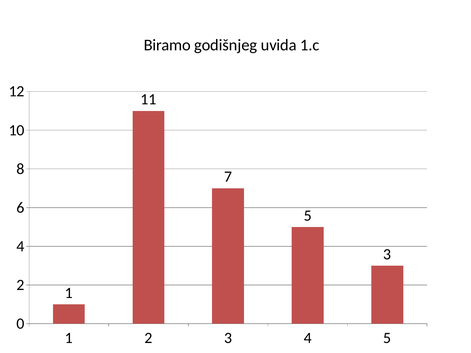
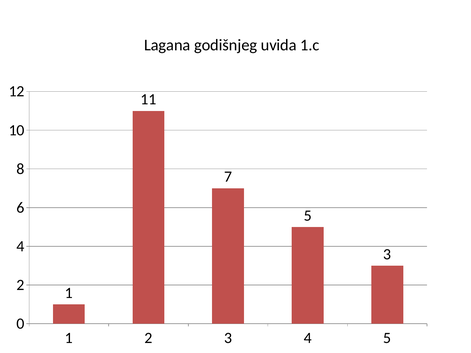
Biramo: Biramo -> Lagana (167, 45)
